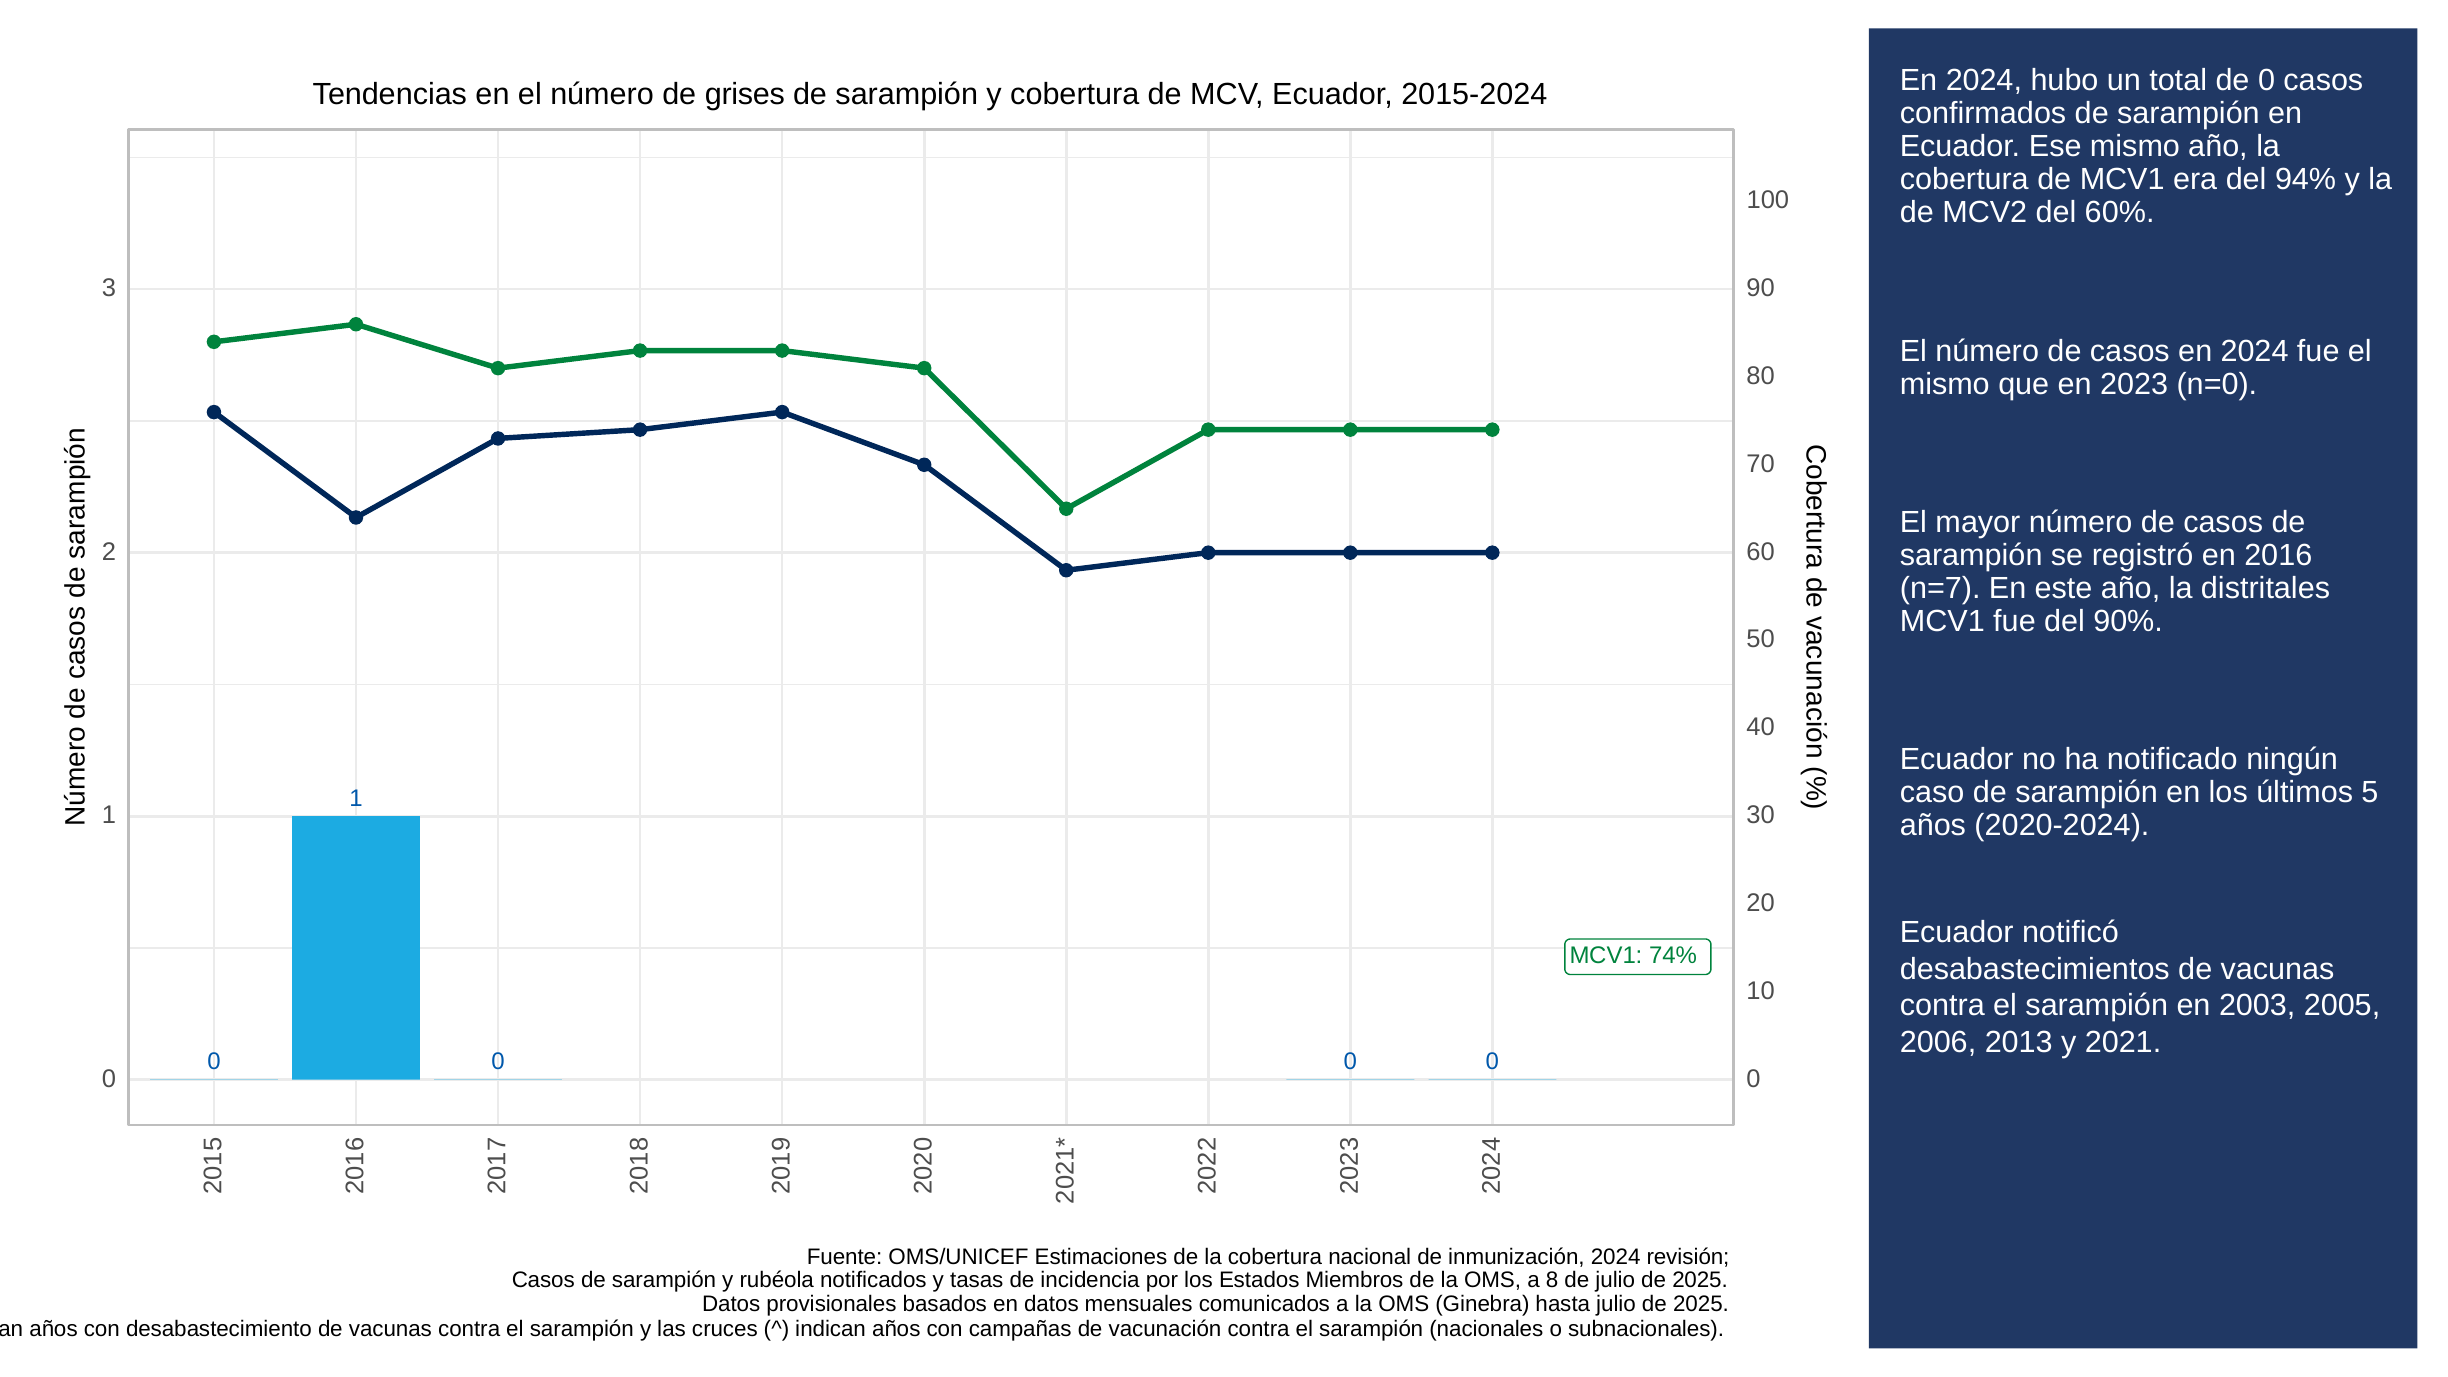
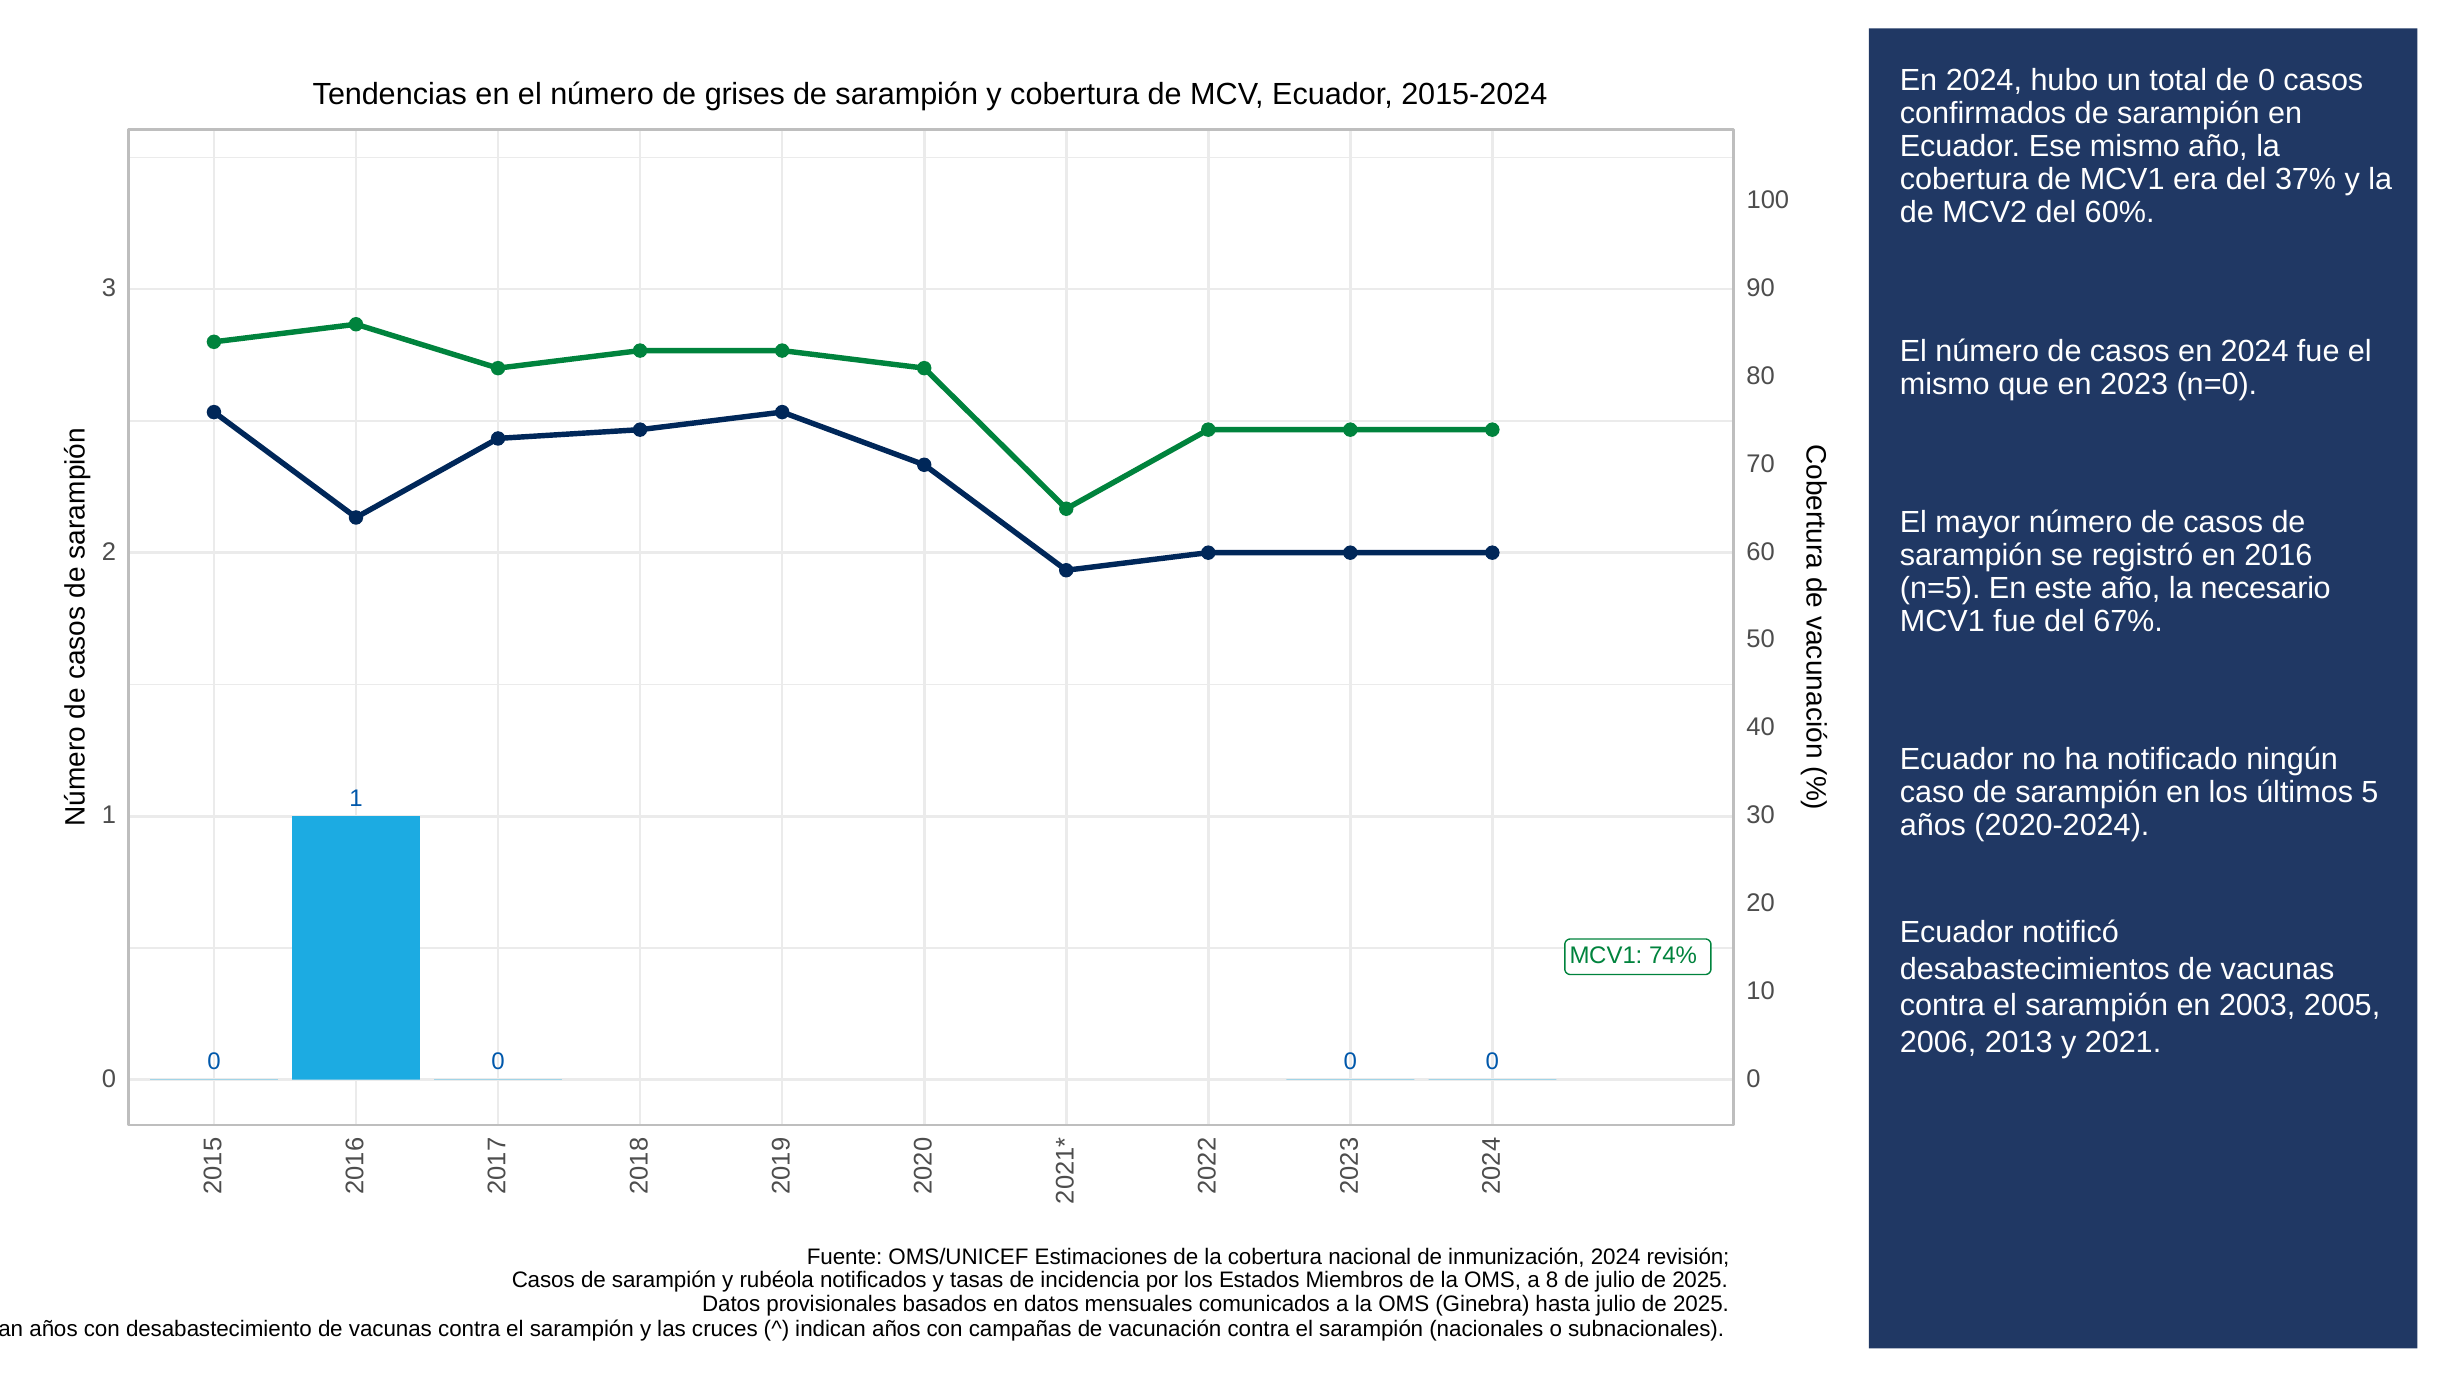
94%: 94% -> 37% (2306, 180)
n=7: n=7 -> n=5 (1940, 588)
distritales: distritales -> necesario (2266, 588)
90%: 90% -> 67% (2128, 621)
